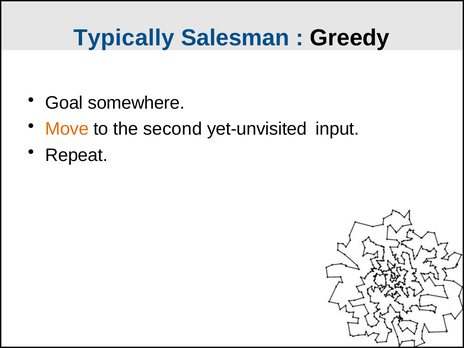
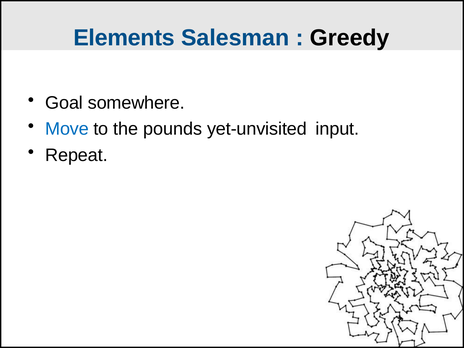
Typically: Typically -> Elements (124, 38)
Move colour: orange -> blue (67, 129)
second: second -> pounds (173, 129)
